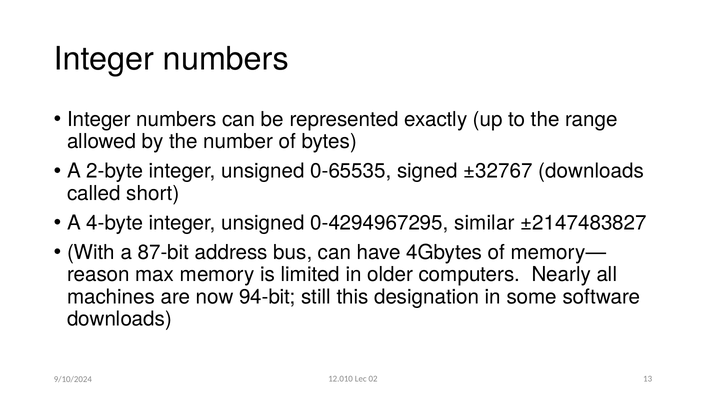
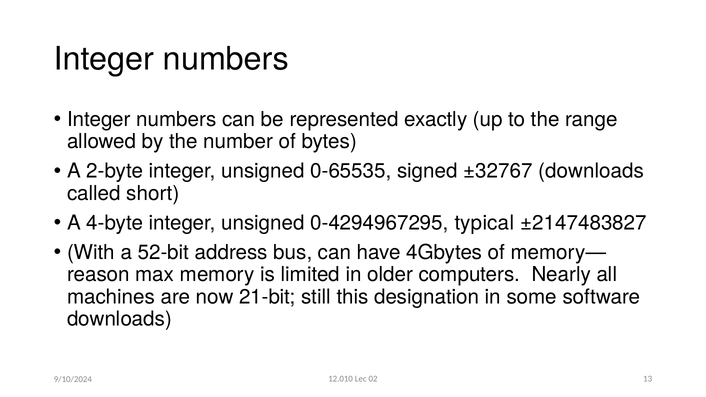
similar: similar -> typical (484, 223)
87-bit: 87-bit -> 52-bit (163, 252)
94-bit: 94-bit -> 21-bit (267, 297)
